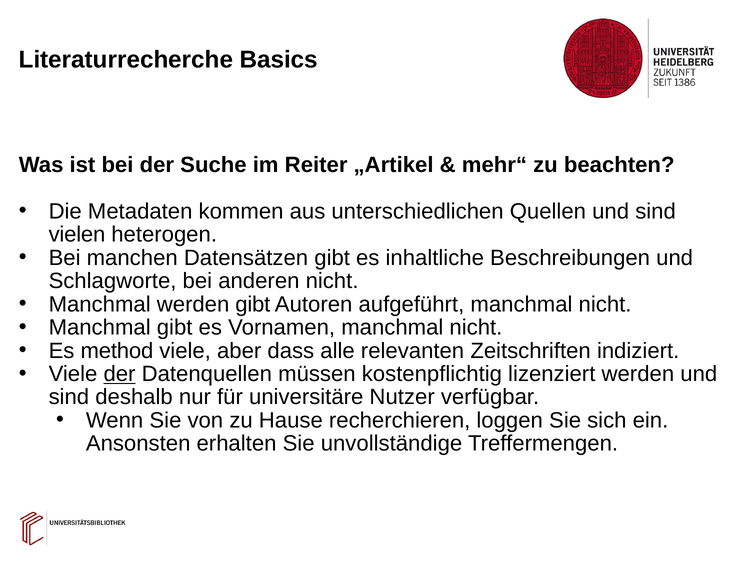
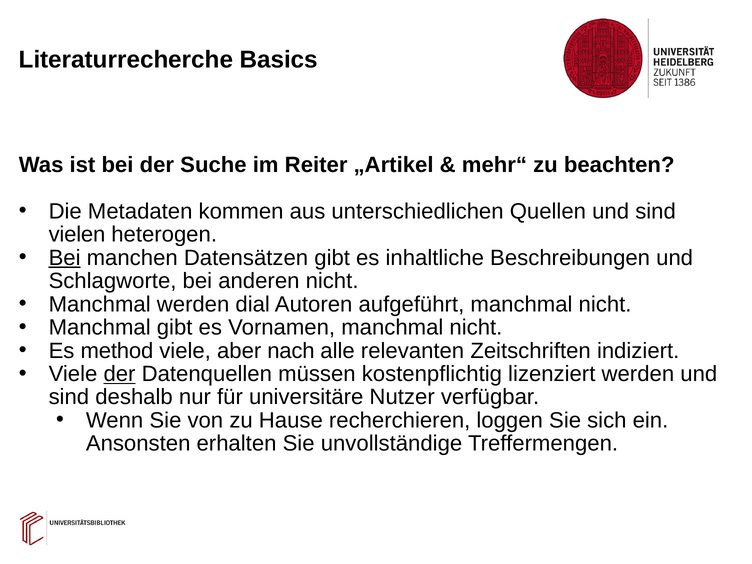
Bei underline: none -> present (65, 258)
werden gibt: gibt -> dial (253, 304)
dass: dass -> nach (291, 351)
